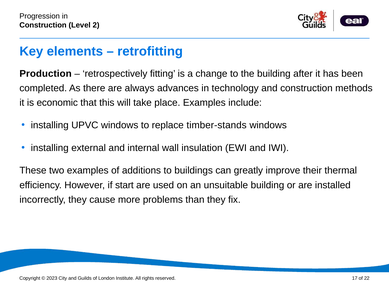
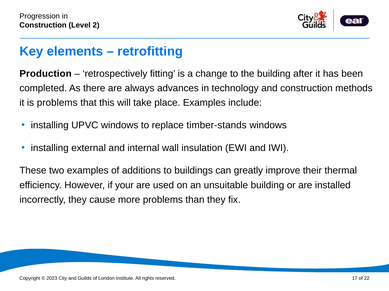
is economic: economic -> problems (57, 103)
start: start -> your (124, 186)
